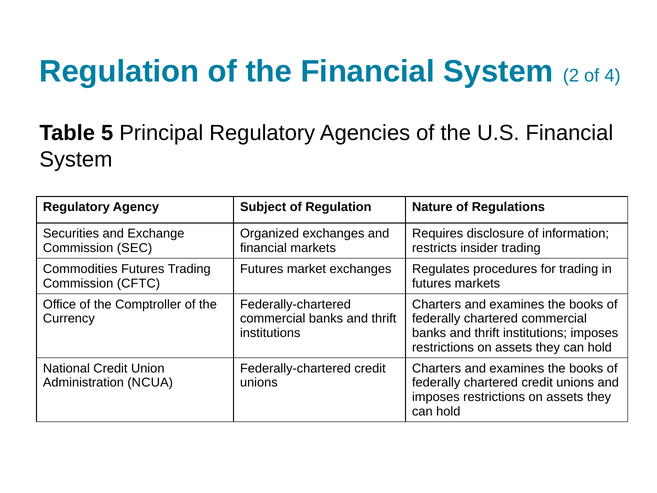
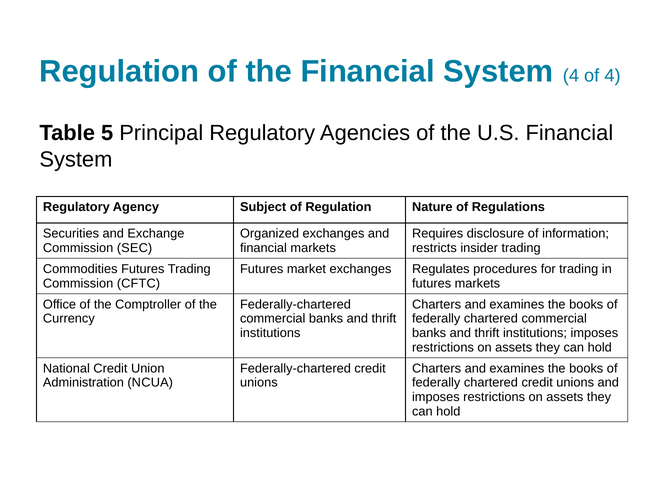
System 2: 2 -> 4 (571, 75)
